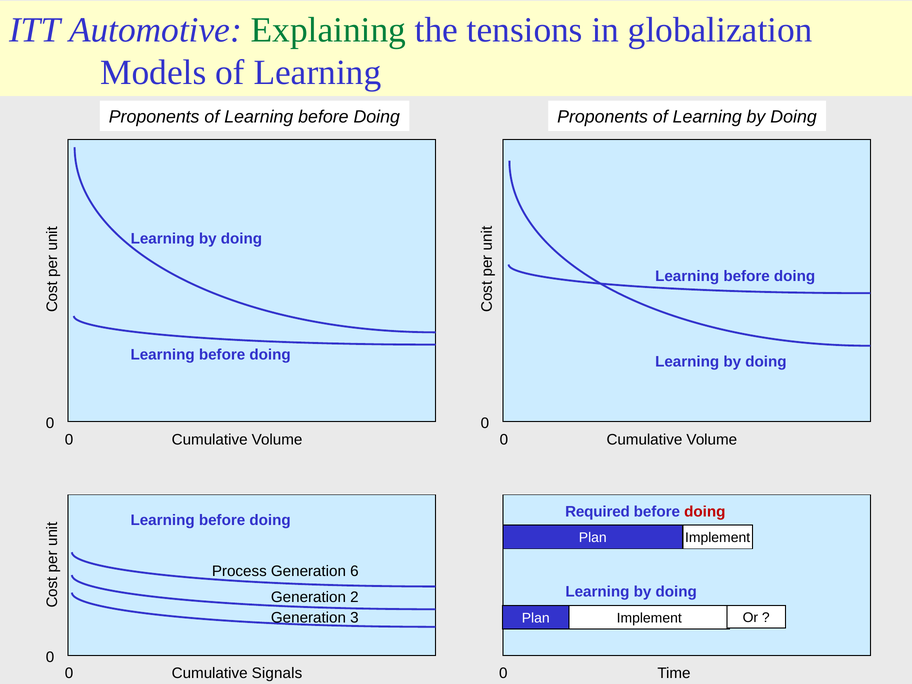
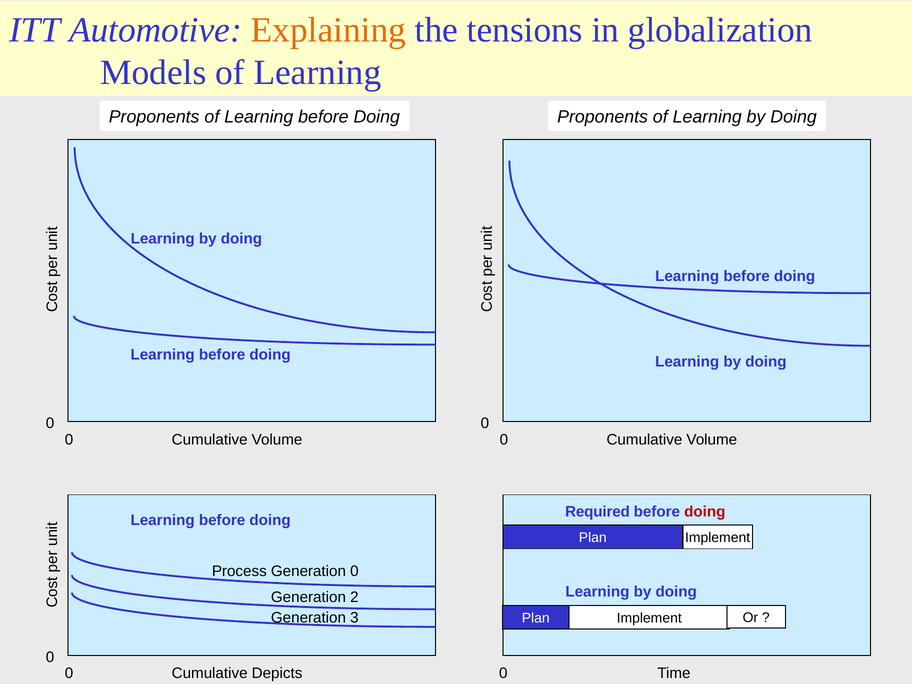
Explaining colour: green -> orange (328, 30)
Generation 6: 6 -> 0 (354, 571)
Signals: Signals -> Depicts (277, 673)
